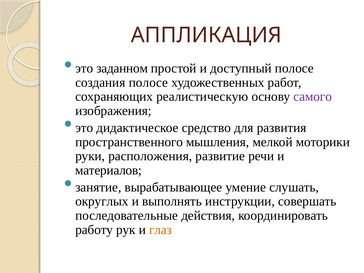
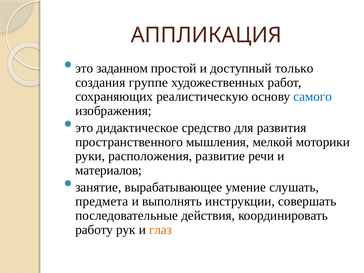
доступный полосе: полосе -> только (294, 68)
создания полосе: полосе -> группе (148, 82)
самого colour: purple -> blue (313, 97)
округлых: округлых -> предмета (102, 201)
